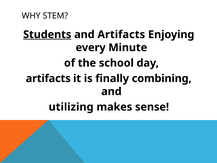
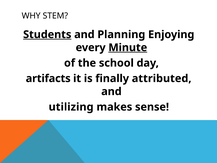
and Artifacts: Artifacts -> Planning (121, 34)
Minute underline: none -> present (128, 47)
combining: combining -> attributed (162, 78)
